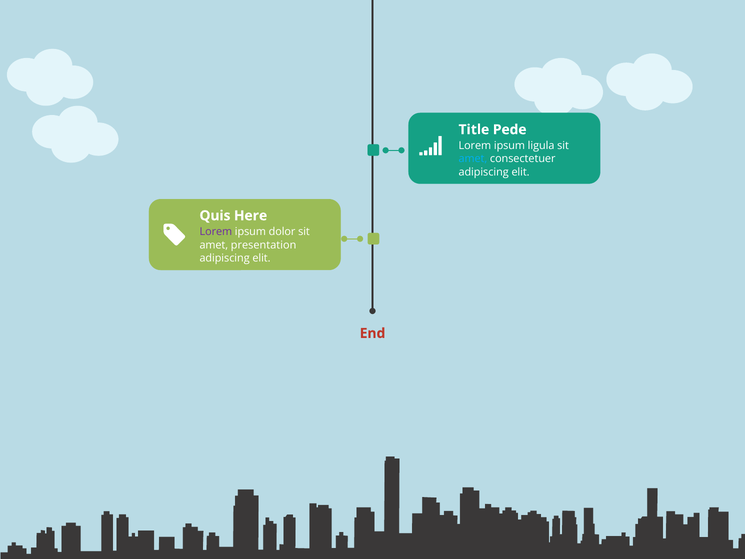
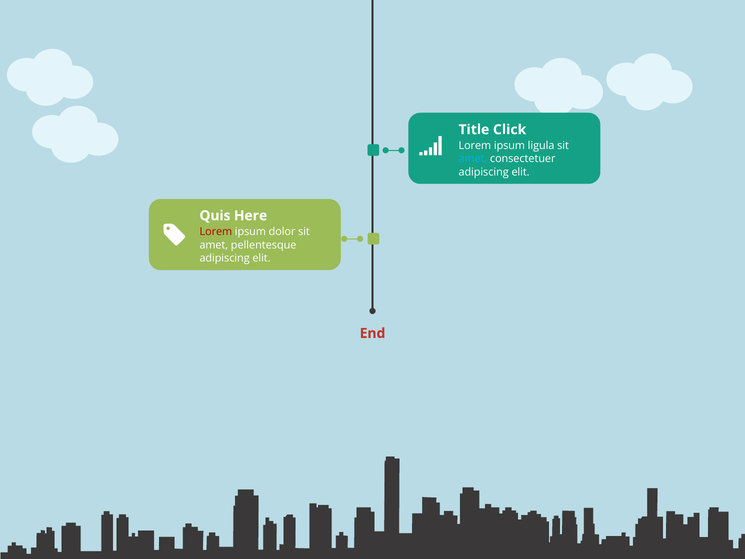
Pede: Pede -> Click (510, 130)
Lorem colour: purple -> red (216, 232)
presentation: presentation -> pellentesque (264, 245)
